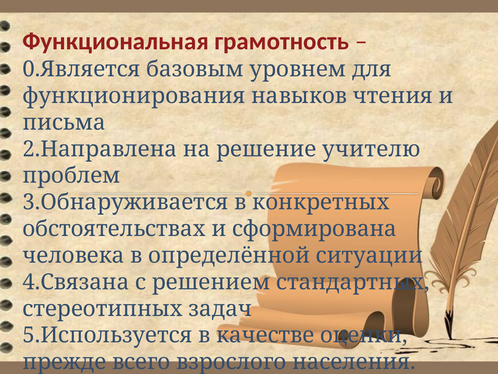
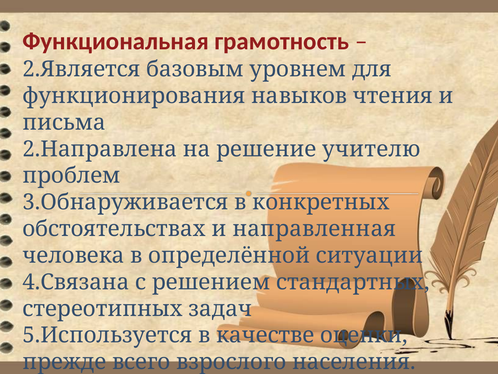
0.Является: 0.Является -> 2.Является (81, 69)
сформирована: сформирована -> направленная (314, 229)
